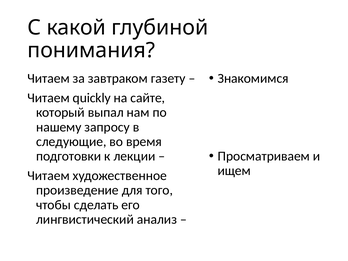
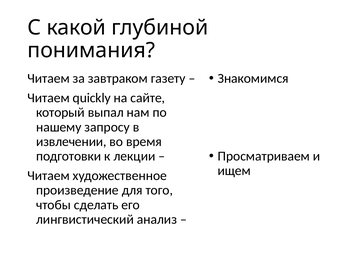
следующие: следующие -> извлечении (71, 142)
